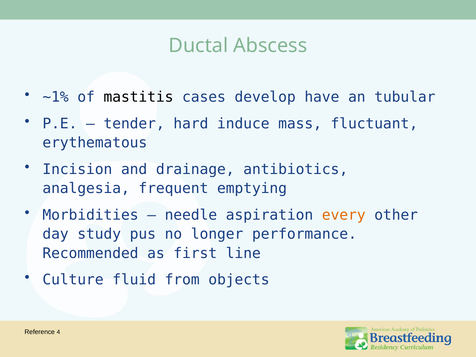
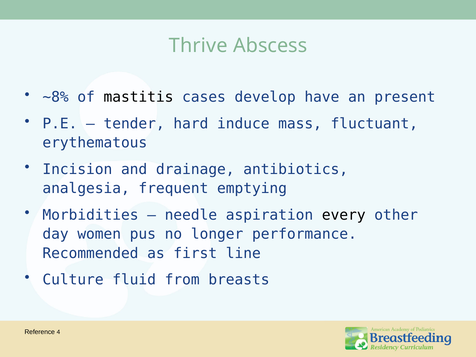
Ductal: Ductal -> Thrive (198, 46)
~1%: ~1% -> ~8% (56, 97)
tubular: tubular -> present (405, 97)
every colour: orange -> black (344, 215)
study: study -> women (99, 234)
objects: objects -> breasts (239, 280)
